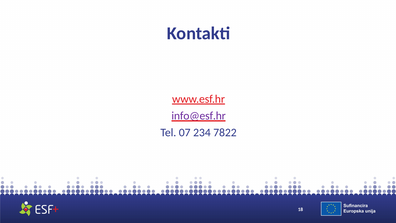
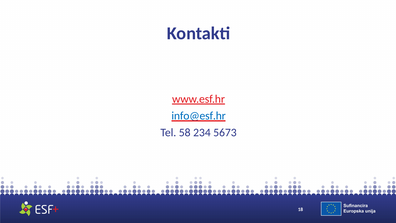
info@esf.hr colour: purple -> blue (199, 116)
07: 07 -> 58 (185, 132)
7822: 7822 -> 5673 (225, 132)
